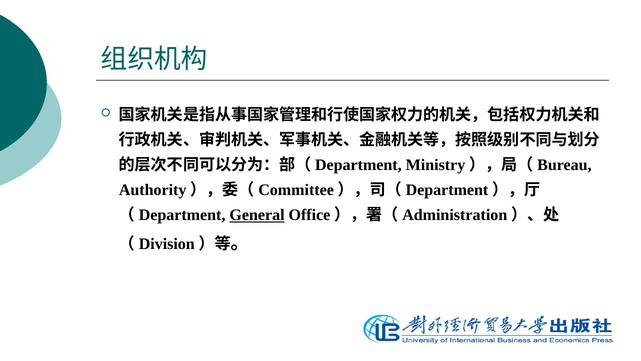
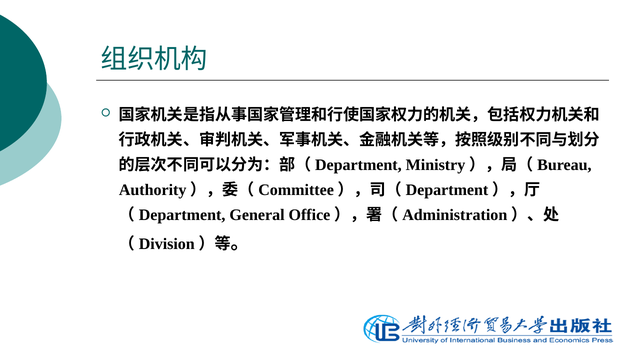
General underline: present -> none (257, 215)
